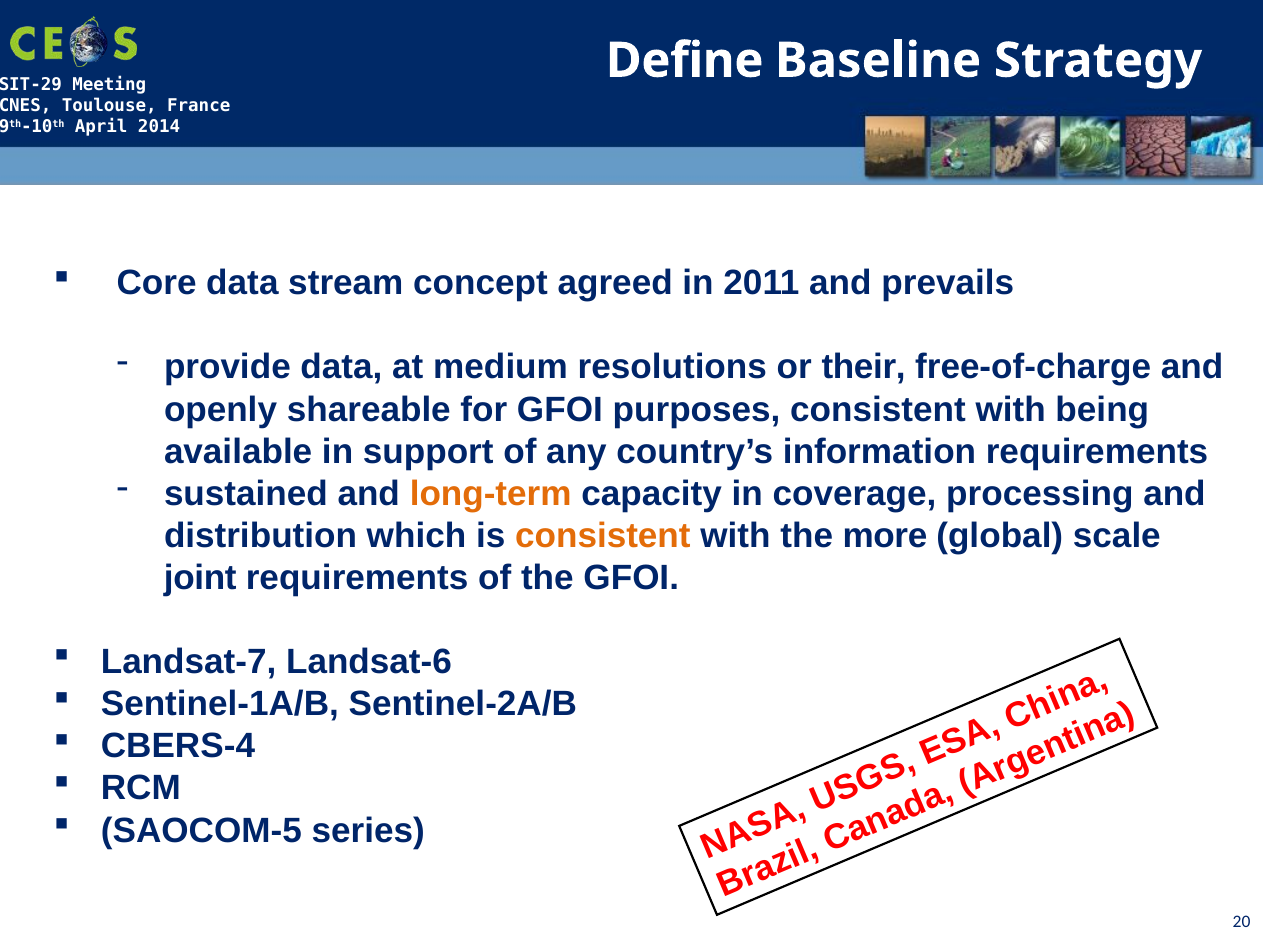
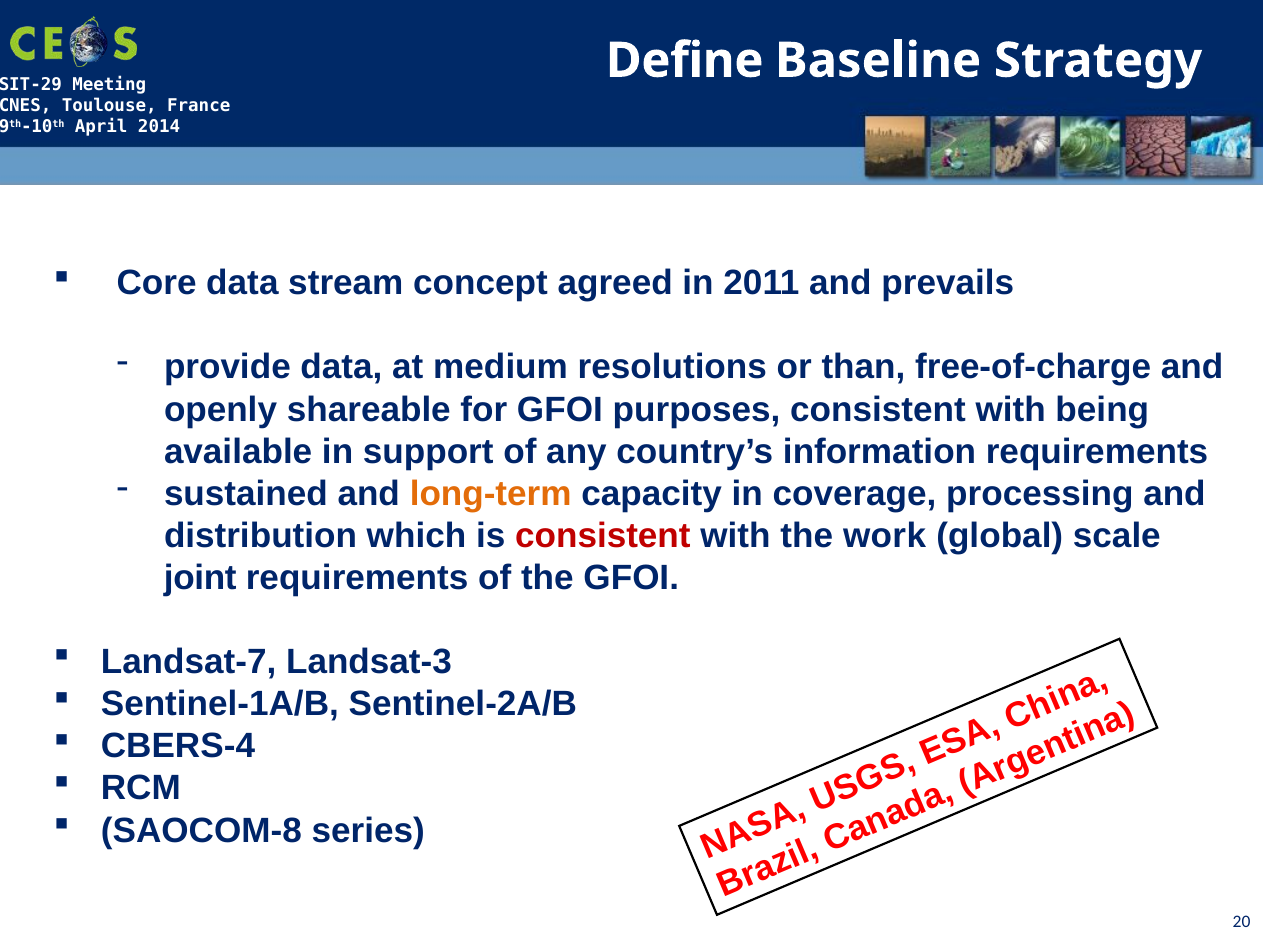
their: their -> than (863, 367)
consistent colour: orange -> red (603, 536)
more: more -> work (885, 536)
Landsat-6: Landsat-6 -> Landsat-3 (369, 662)
SAOCOM-5: SAOCOM-5 -> SAOCOM-8 (201, 831)
